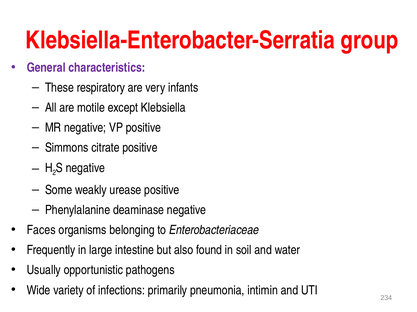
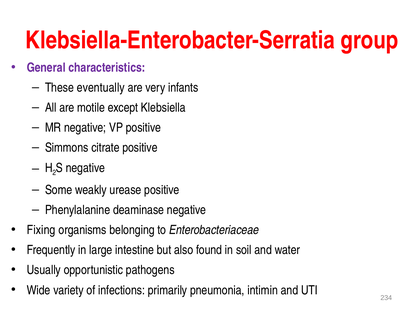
respiratory: respiratory -> eventually (101, 88)
Faces: Faces -> Fixing (41, 231)
